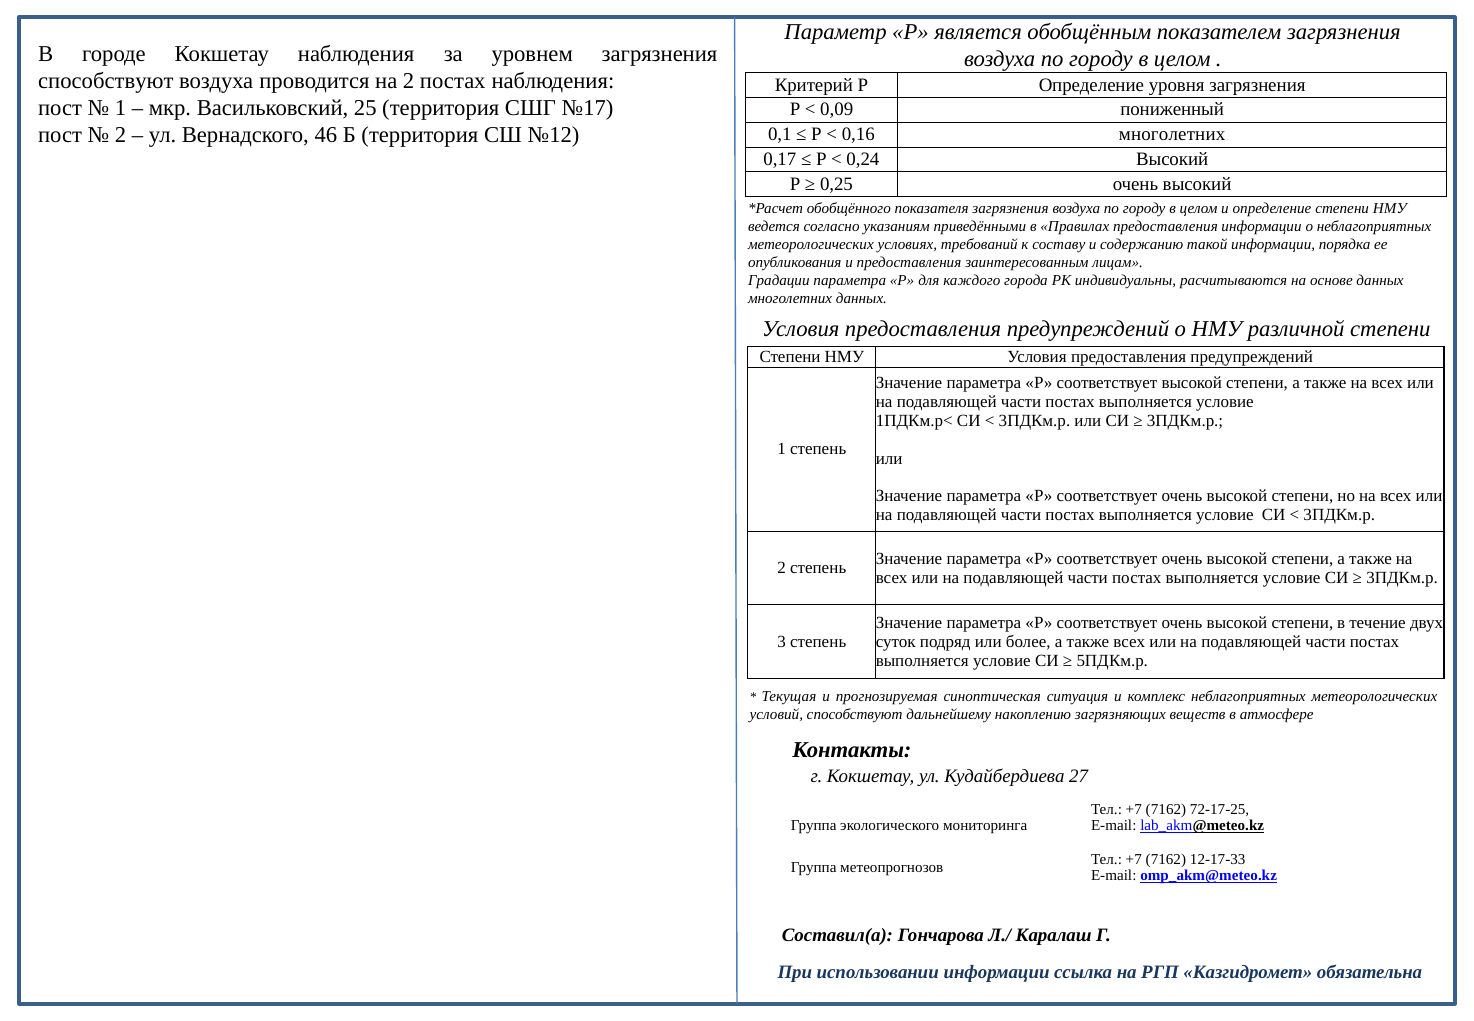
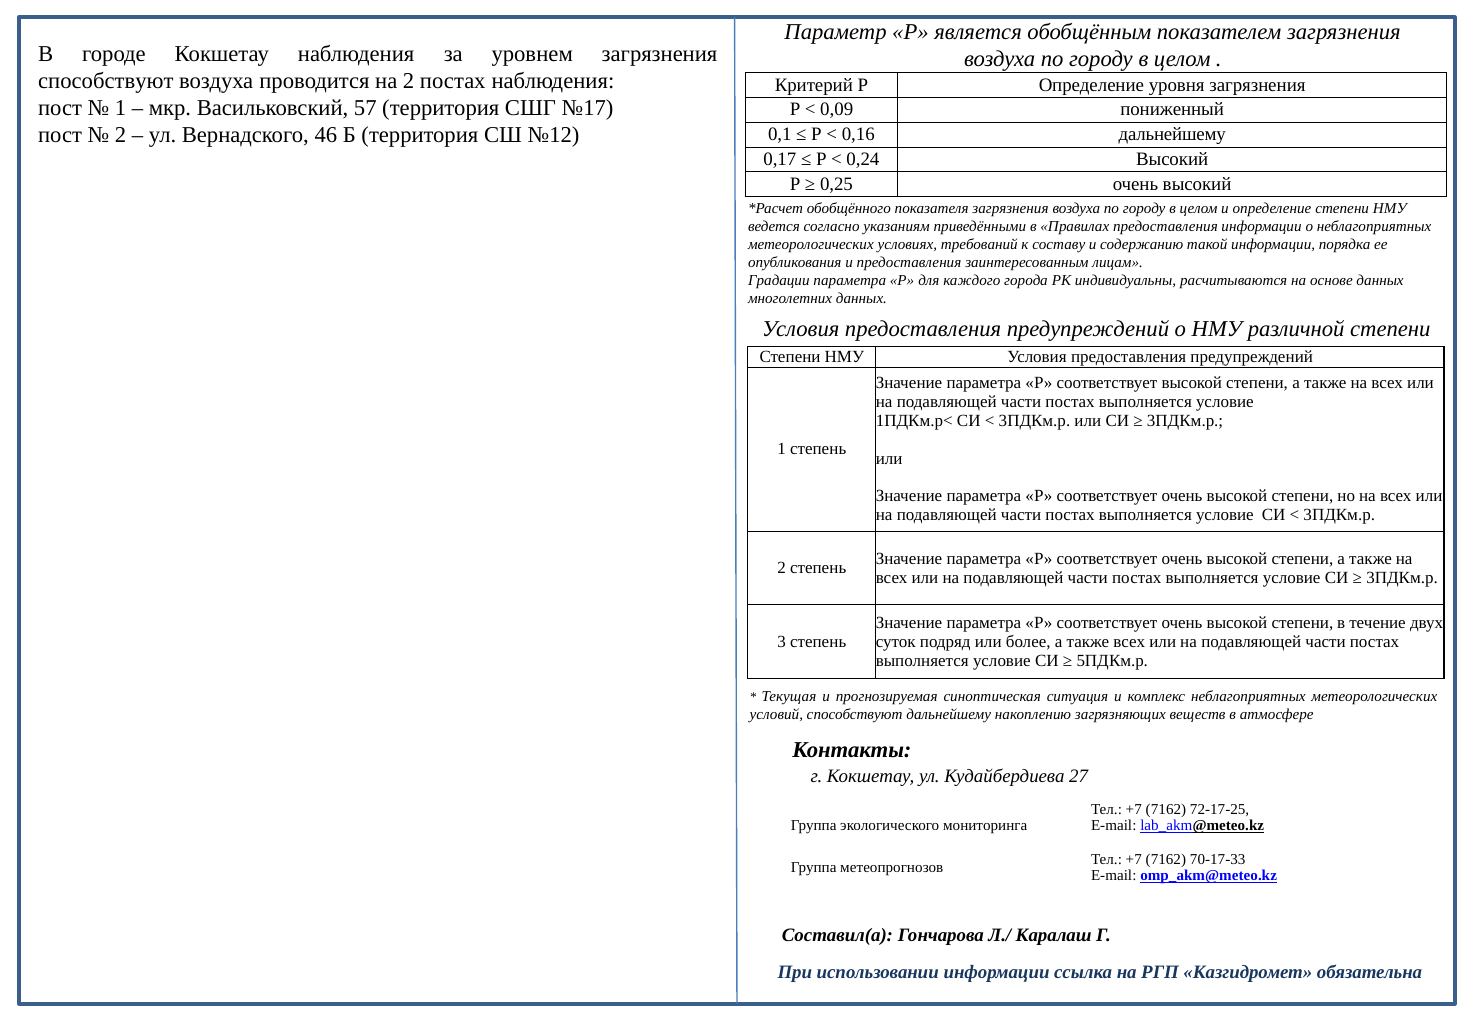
25: 25 -> 57 (365, 108)
0,16 многолетних: многолетних -> дальнейшему (1172, 134)
12-17-33: 12-17-33 -> 70-17-33 (1218, 859)
